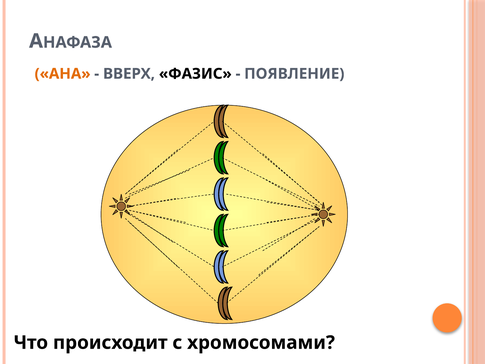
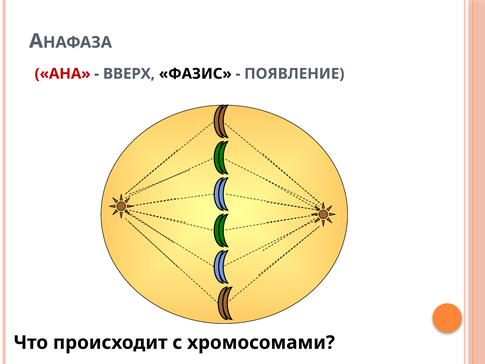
АНА colour: orange -> red (63, 74)
